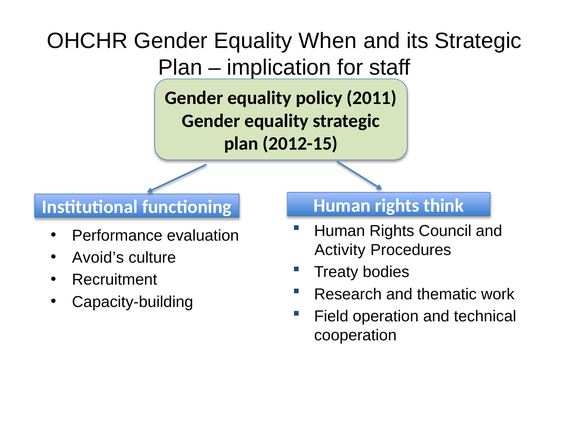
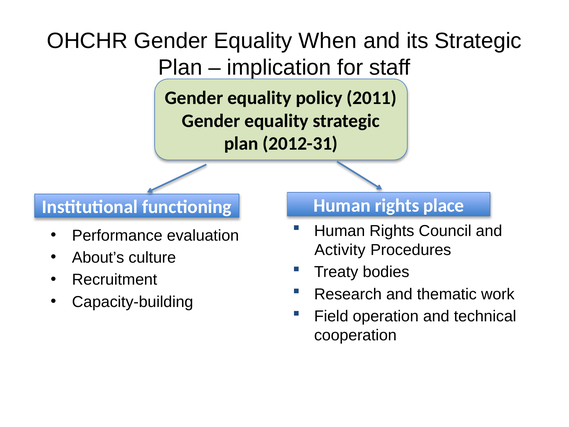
2012-15: 2012-15 -> 2012-31 (300, 143)
think: think -> place (444, 205)
Avoid’s: Avoid’s -> About’s (98, 257)
